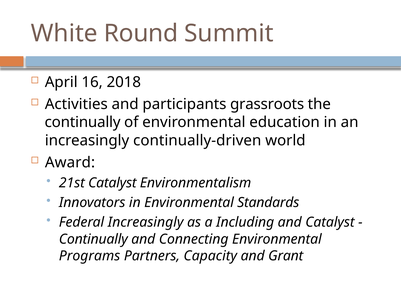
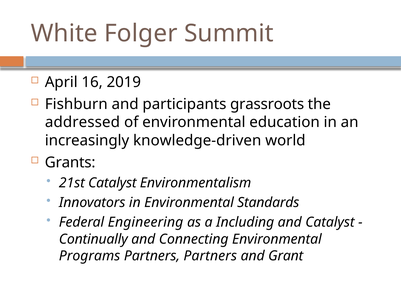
Round: Round -> Folger (141, 33)
2018: 2018 -> 2019 (124, 82)
Activities: Activities -> Fishburn (76, 104)
continually: continually -> addressed (82, 122)
continually-driven: continually-driven -> knowledge-driven (197, 140)
Award: Award -> Grants (70, 162)
Federal Increasingly: Increasingly -> Engineering (146, 222)
Partners Capacity: Capacity -> Partners (210, 256)
